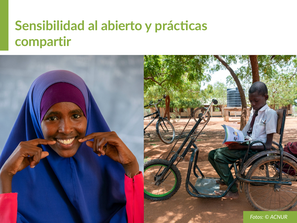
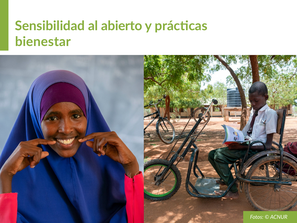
compartir: compartir -> bienestar (43, 42)
